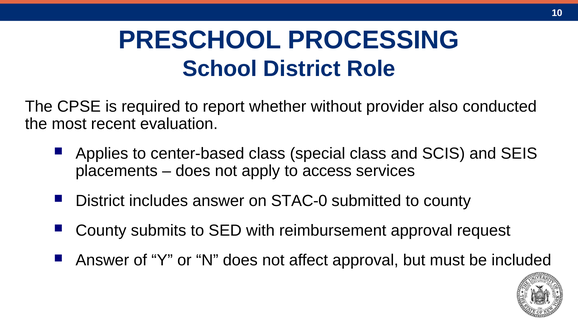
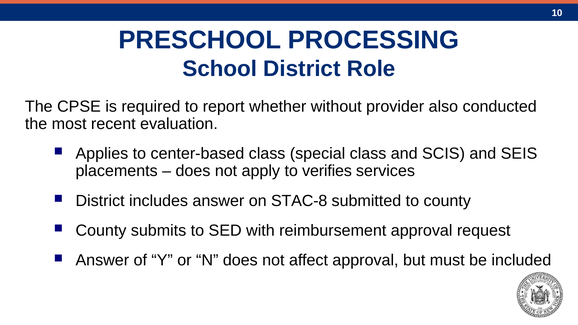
access: access -> verifies (327, 171)
STAC-0: STAC-0 -> STAC-8 (299, 201)
